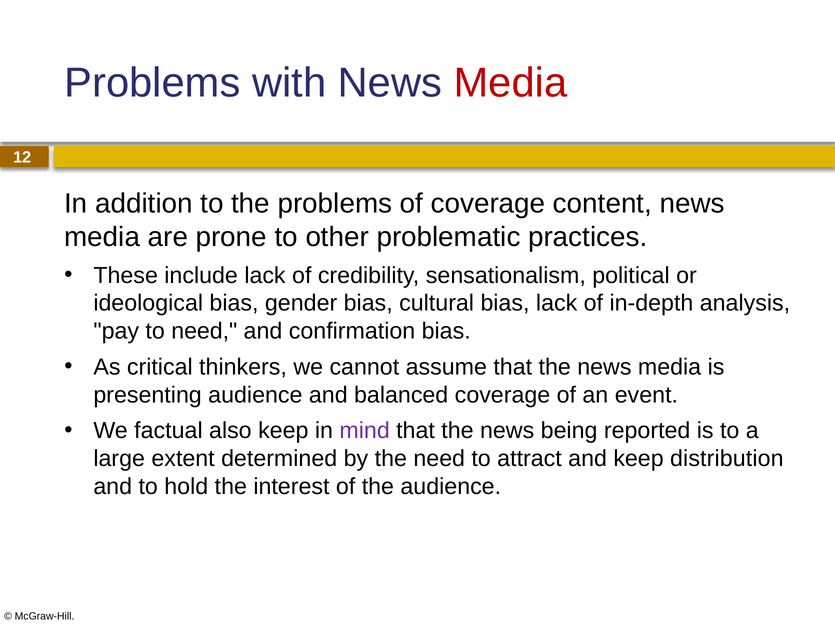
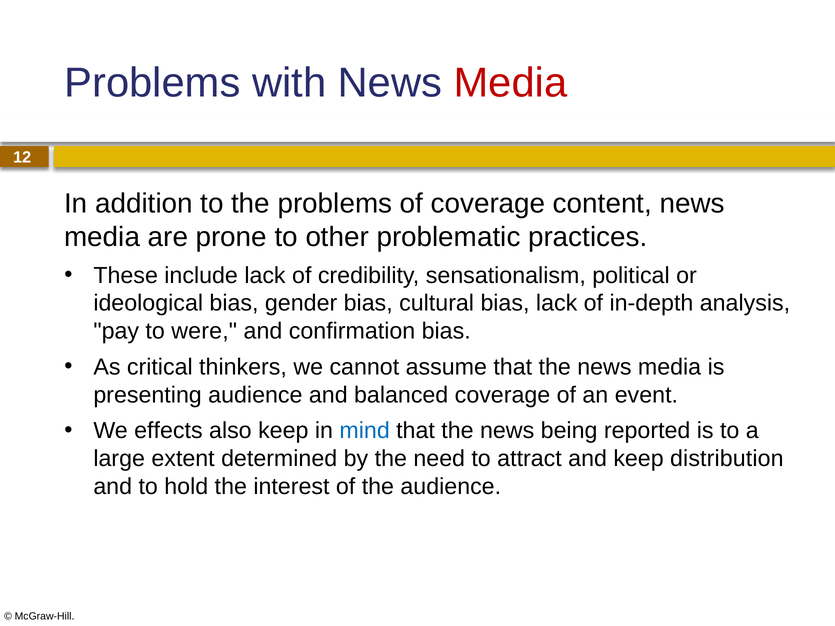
to need: need -> were (204, 331)
factual: factual -> effects (168, 431)
mind colour: purple -> blue (365, 431)
